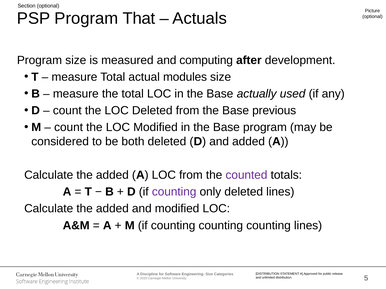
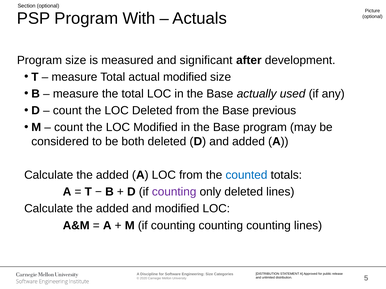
That: That -> With (139, 19)
computing: computing -> significant (206, 60)
actual modules: modules -> modified (185, 77)
counted colour: purple -> blue (246, 175)
